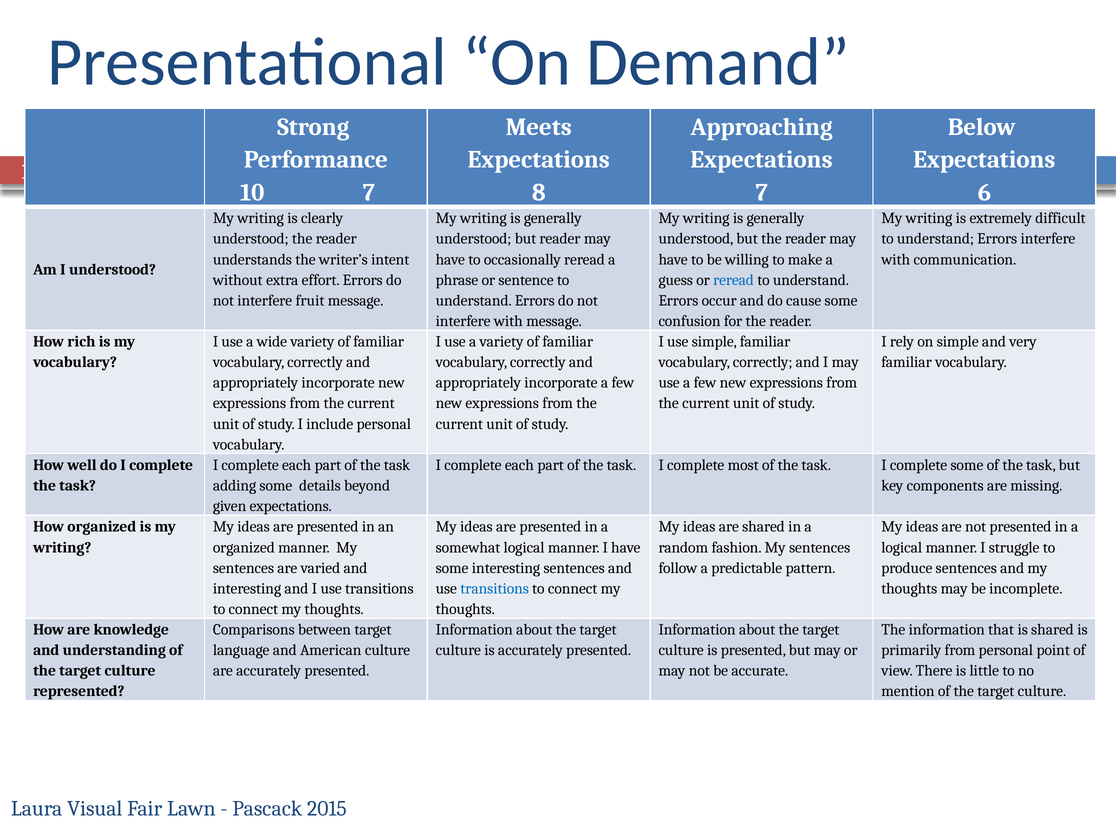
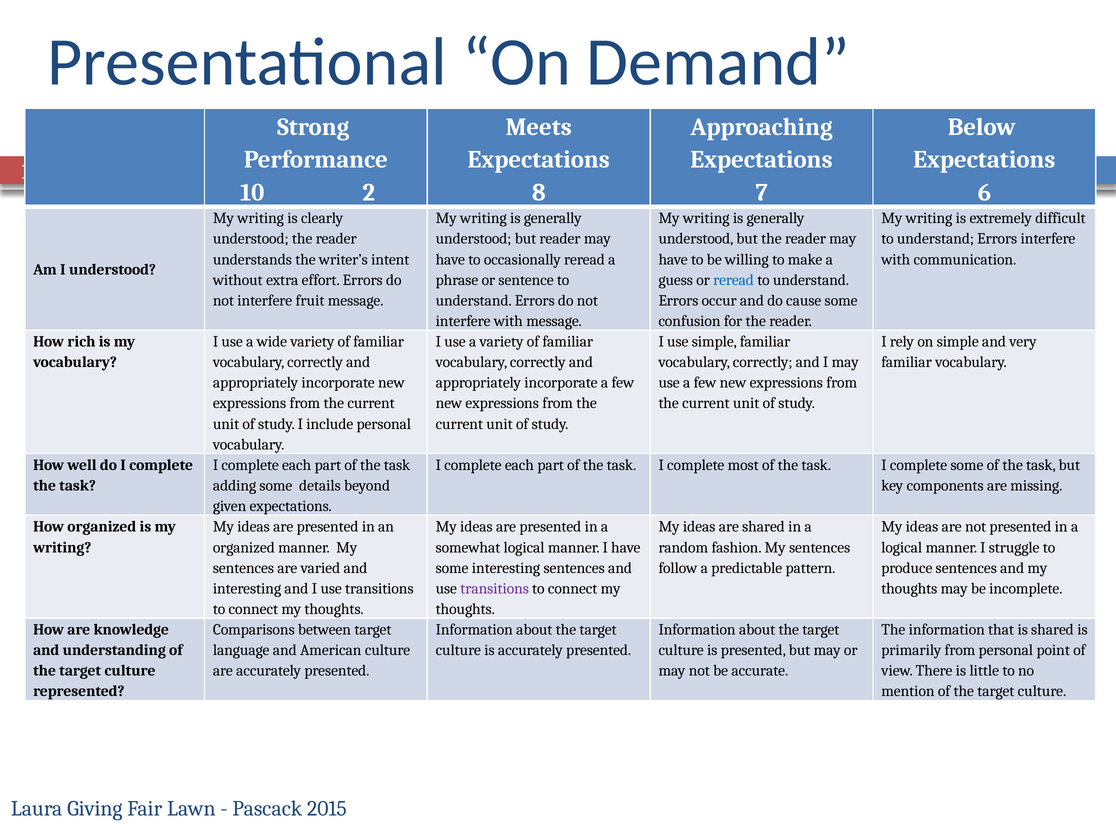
10 7: 7 -> 2 (369, 192)
transitions colour: blue -> purple (495, 589)
Visual: Visual -> Giving (95, 809)
